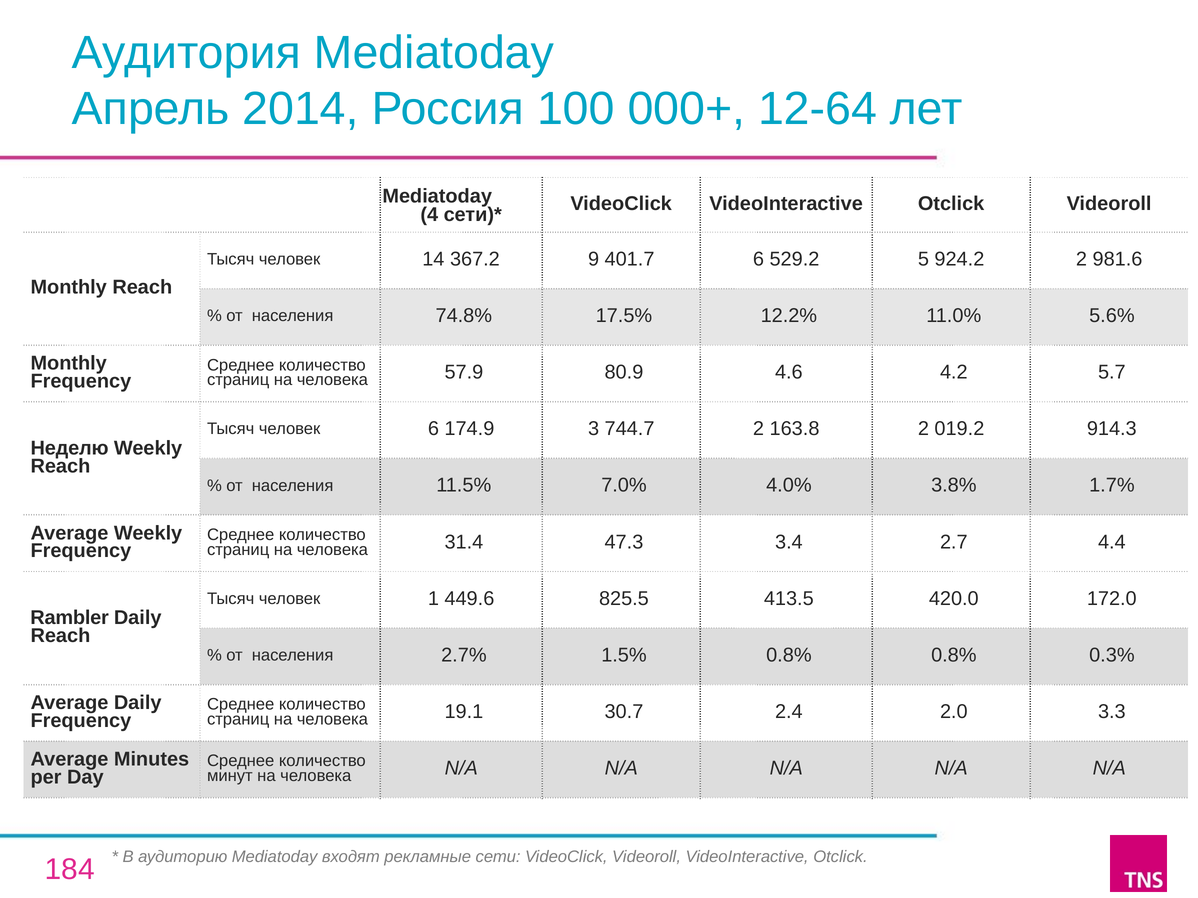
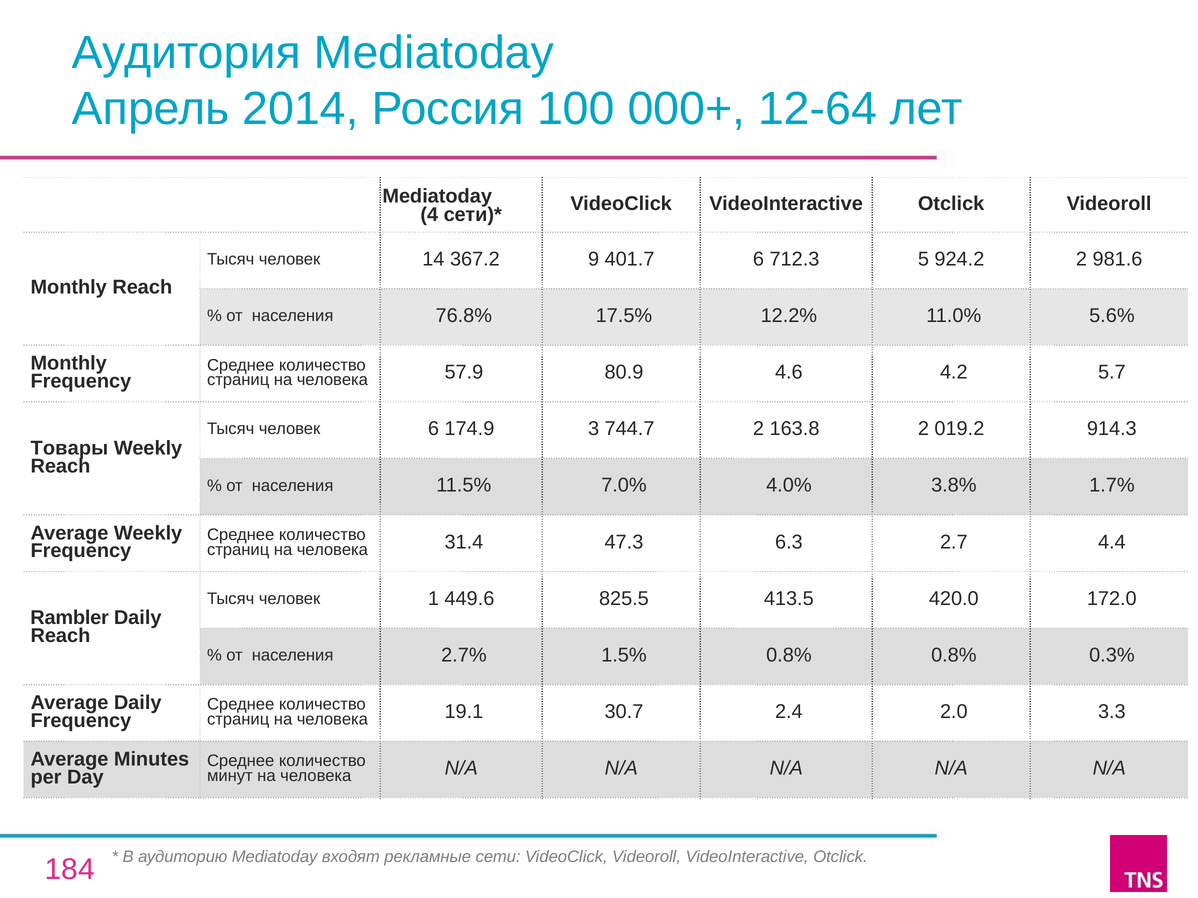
529.2: 529.2 -> 712.3 (794, 259)
74.8%: 74.8% -> 76.8% (464, 316)
Неделю: Неделю -> Товары (69, 448)
3.4: 3.4 -> 6.3 (789, 542)
